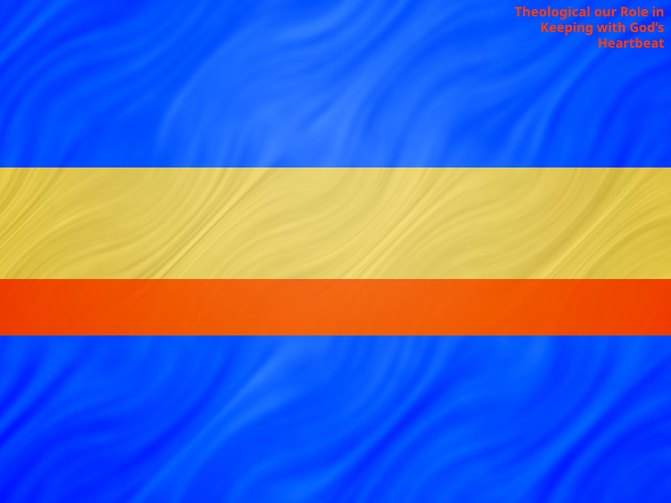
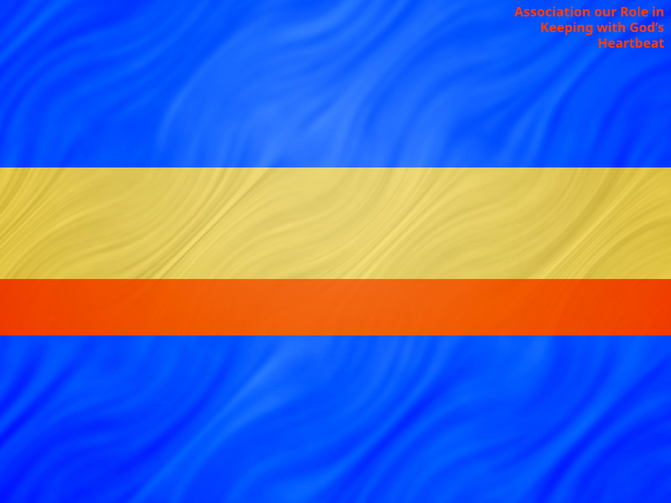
Theological: Theological -> Association (552, 12)
